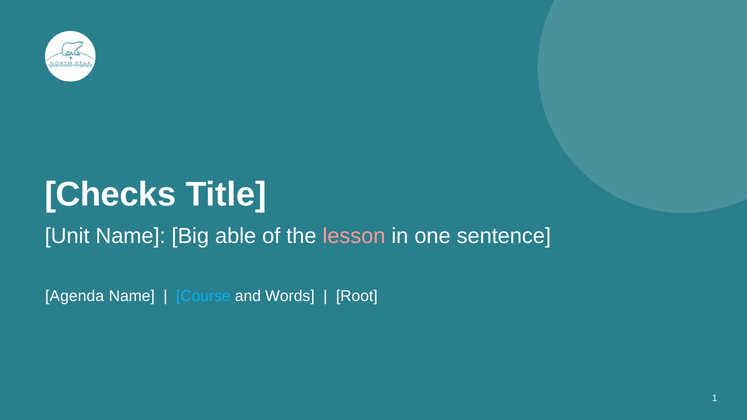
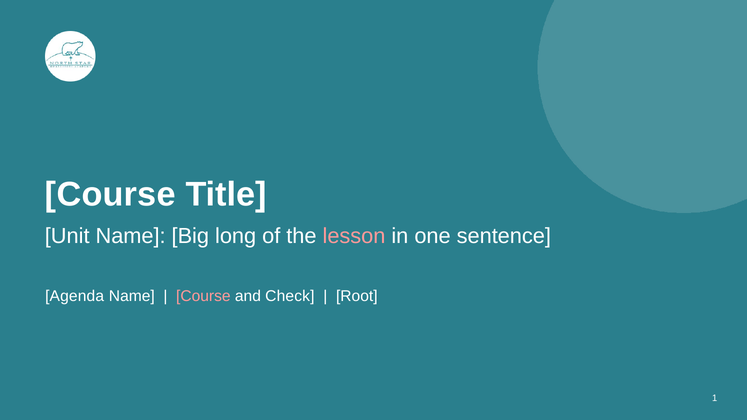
Checks: Checks -> Course (110, 195)
able: able -> long (236, 236)
Course colour: light blue -> pink (203, 296)
Words: Words -> Check (290, 296)
